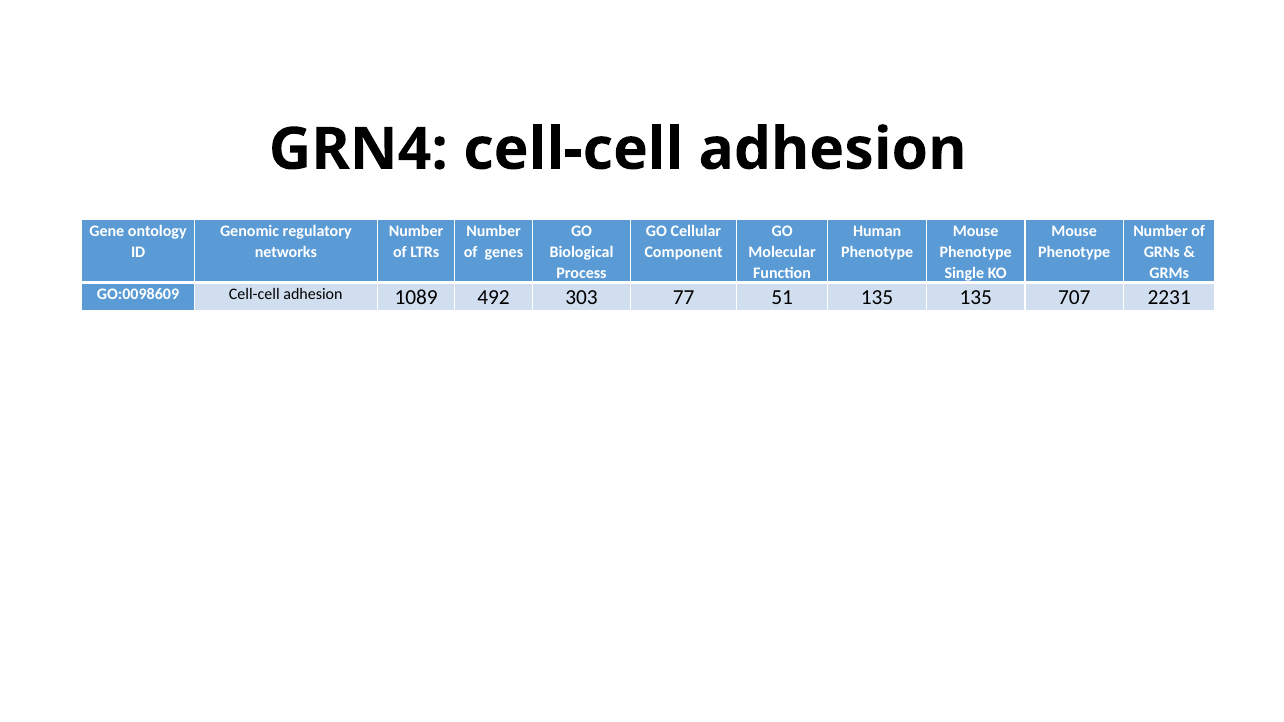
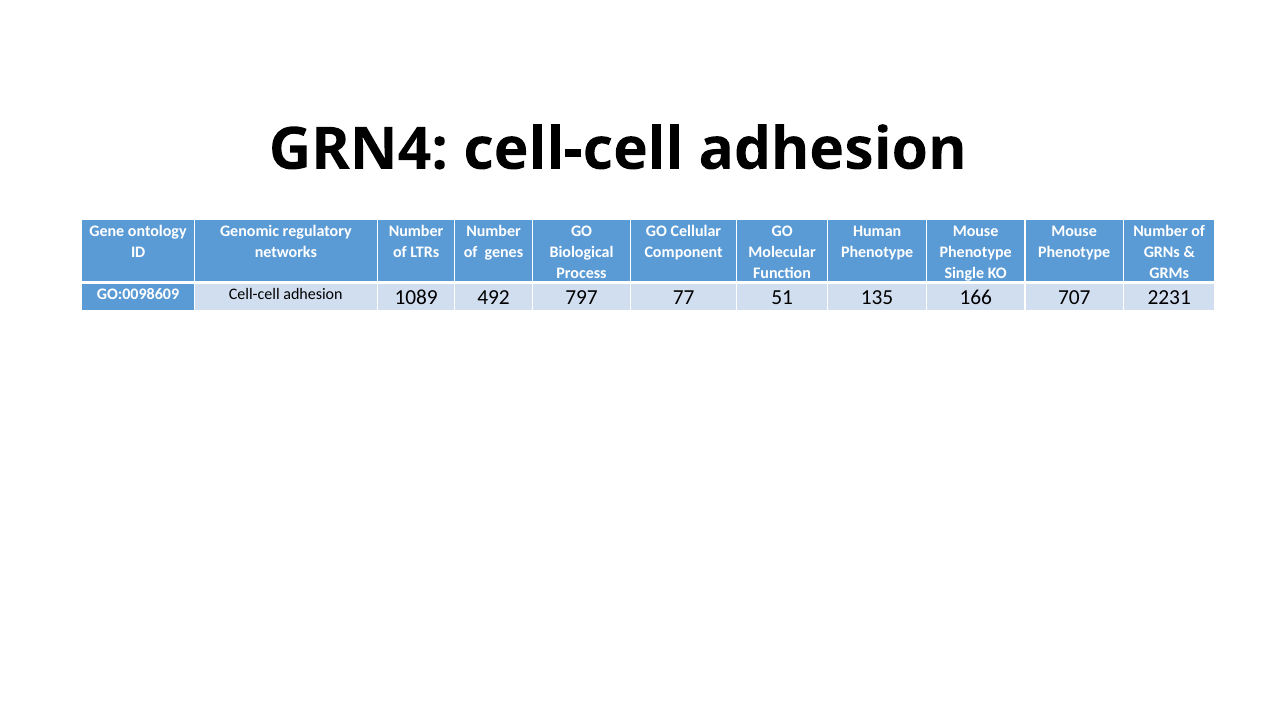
303: 303 -> 797 (582, 298)
135 135: 135 -> 166 (976, 298)
